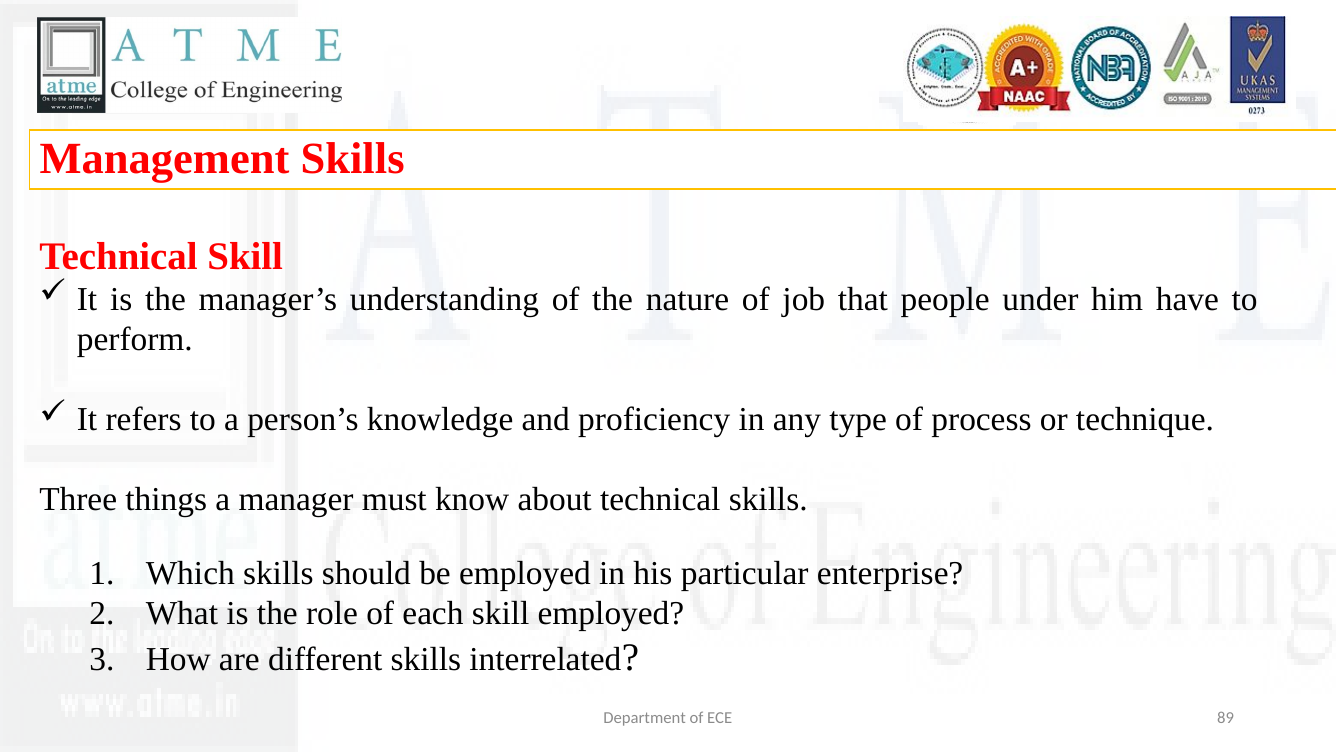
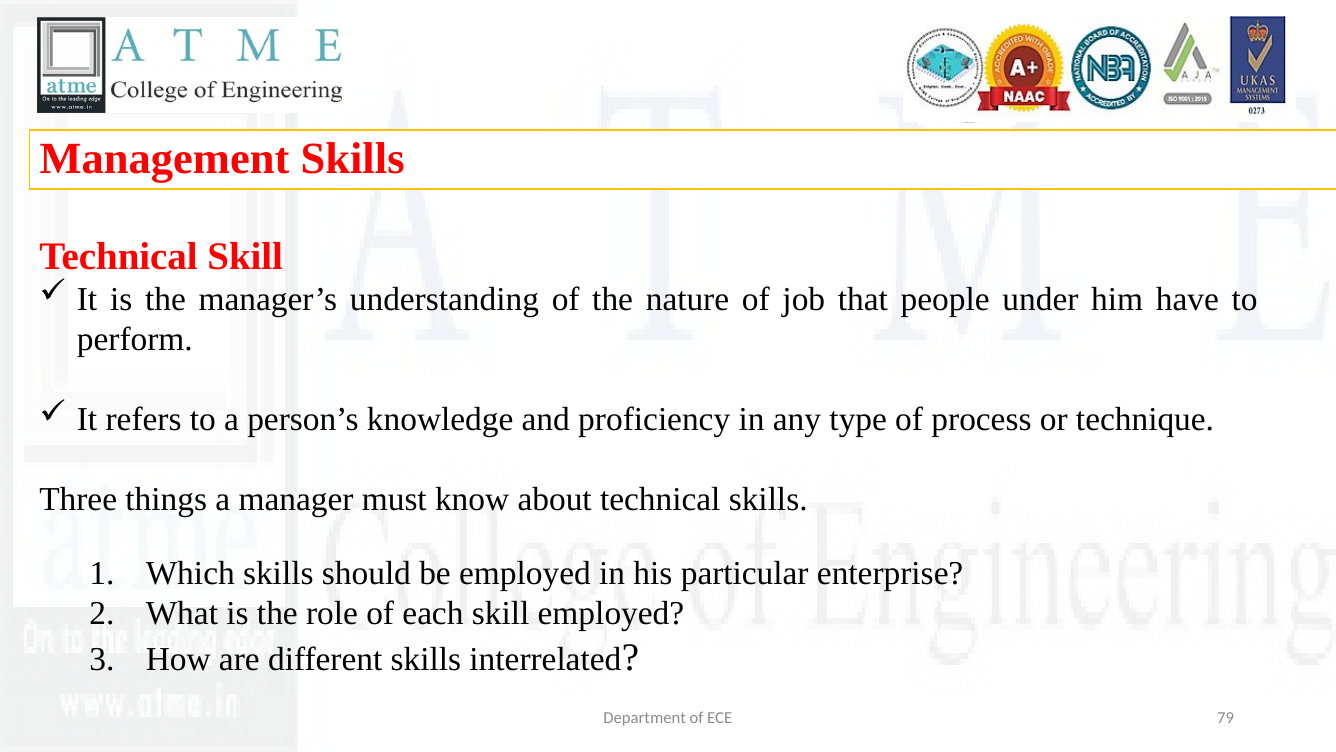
89: 89 -> 79 (1226, 718)
